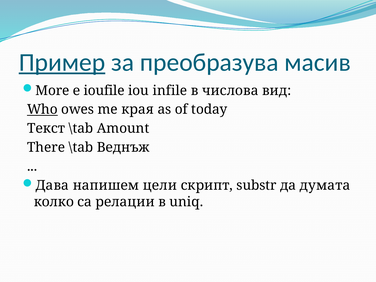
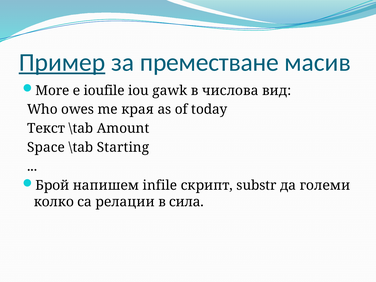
преобразува: преобразува -> преместване (209, 62)
infile: infile -> gawk (170, 91)
Who underline: present -> none (42, 110)
There: There -> Space (46, 148)
Веднъж: Веднъж -> Starting (123, 148)
Дава: Дава -> Брой (52, 185)
цели: цели -> infile (160, 185)
думата: думата -> големи (325, 185)
uniq: uniq -> сила (186, 202)
